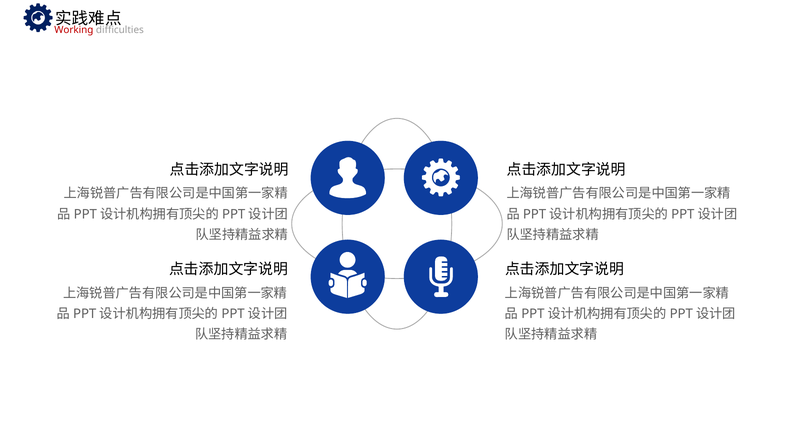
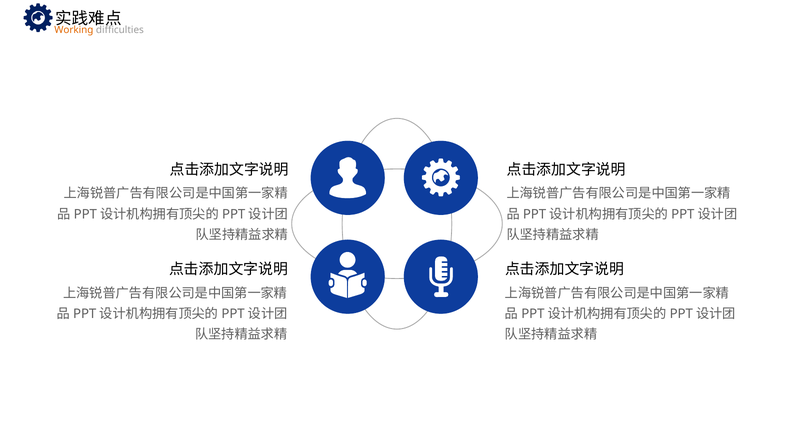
Working colour: red -> orange (74, 30)
